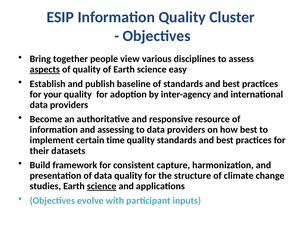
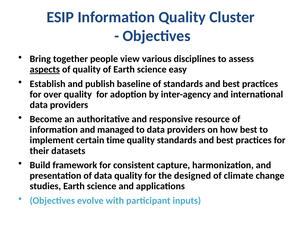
your: your -> over (53, 94)
assessing: assessing -> managed (116, 130)
structure: structure -> designed (193, 175)
science underline: present -> none (102, 186)
